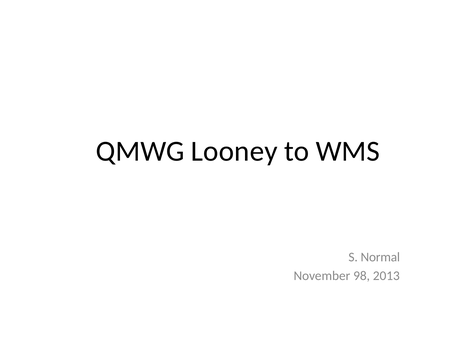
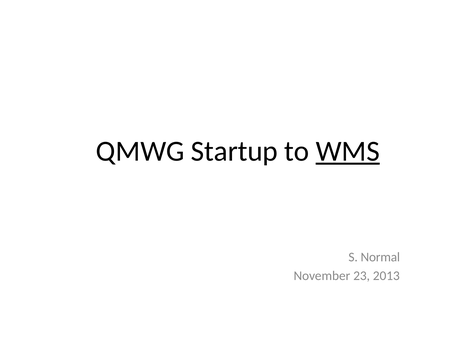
Looney: Looney -> Startup (234, 151)
WMS underline: none -> present (348, 151)
98: 98 -> 23 (362, 276)
